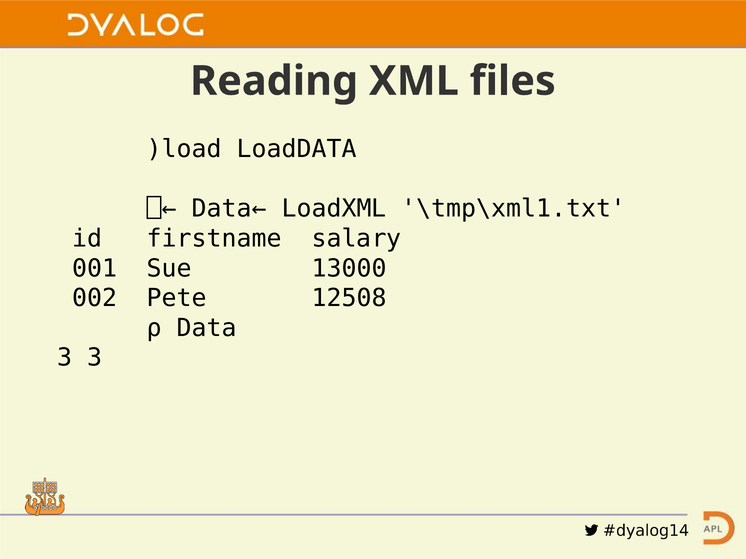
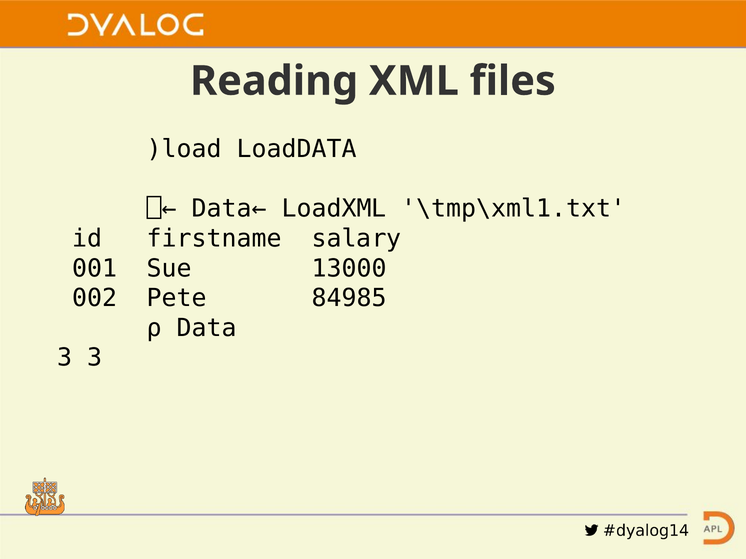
12508: 12508 -> 84985 (349, 298)
